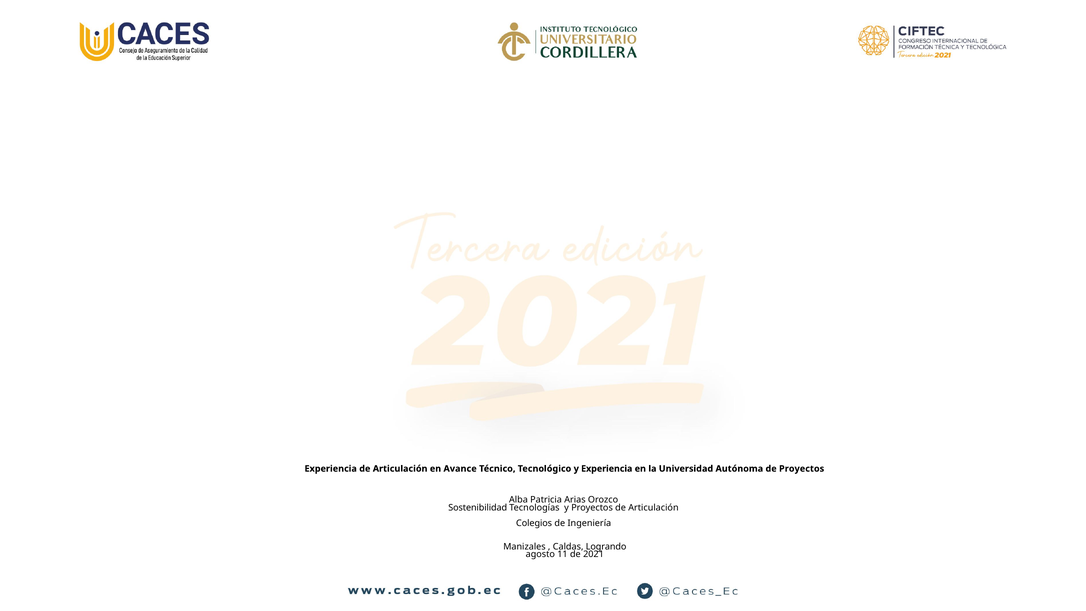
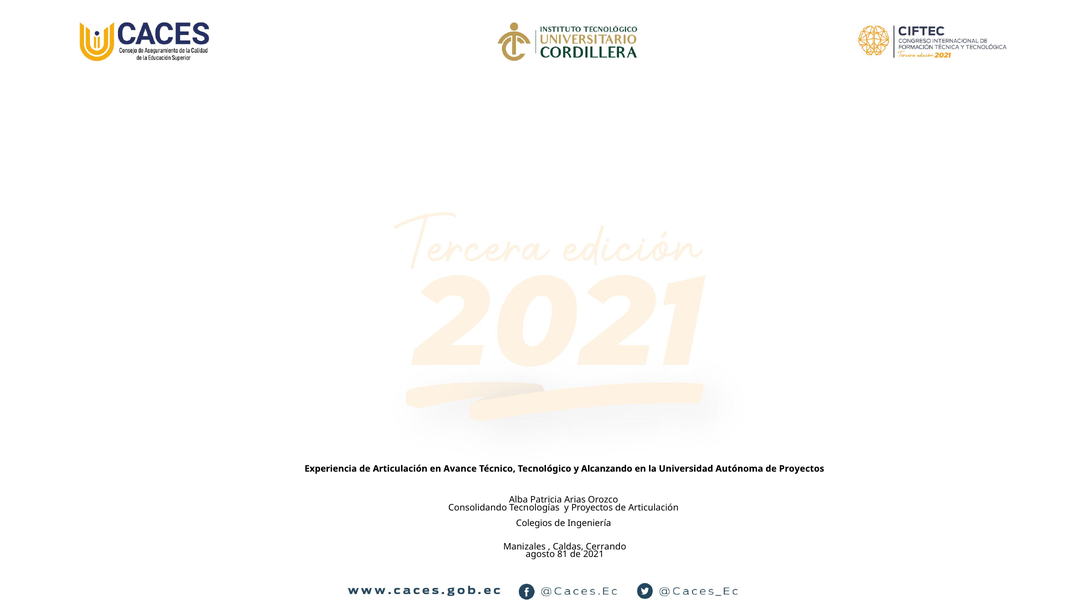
y Experiencia: Experiencia -> Alcanzando (607, 469)
Sostenibilidad: Sostenibilidad -> Consolidando (478, 508)
Logrando: Logrando -> Cerrando (606, 547)
11: 11 -> 81 (562, 554)
